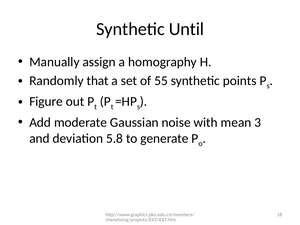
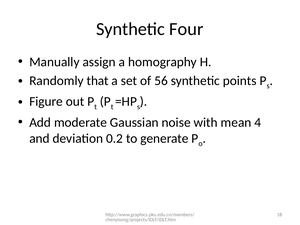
Until: Until -> Four (186, 29)
55: 55 -> 56 (161, 81)
3: 3 -> 4 (258, 122)
5.8: 5.8 -> 0.2 (115, 138)
